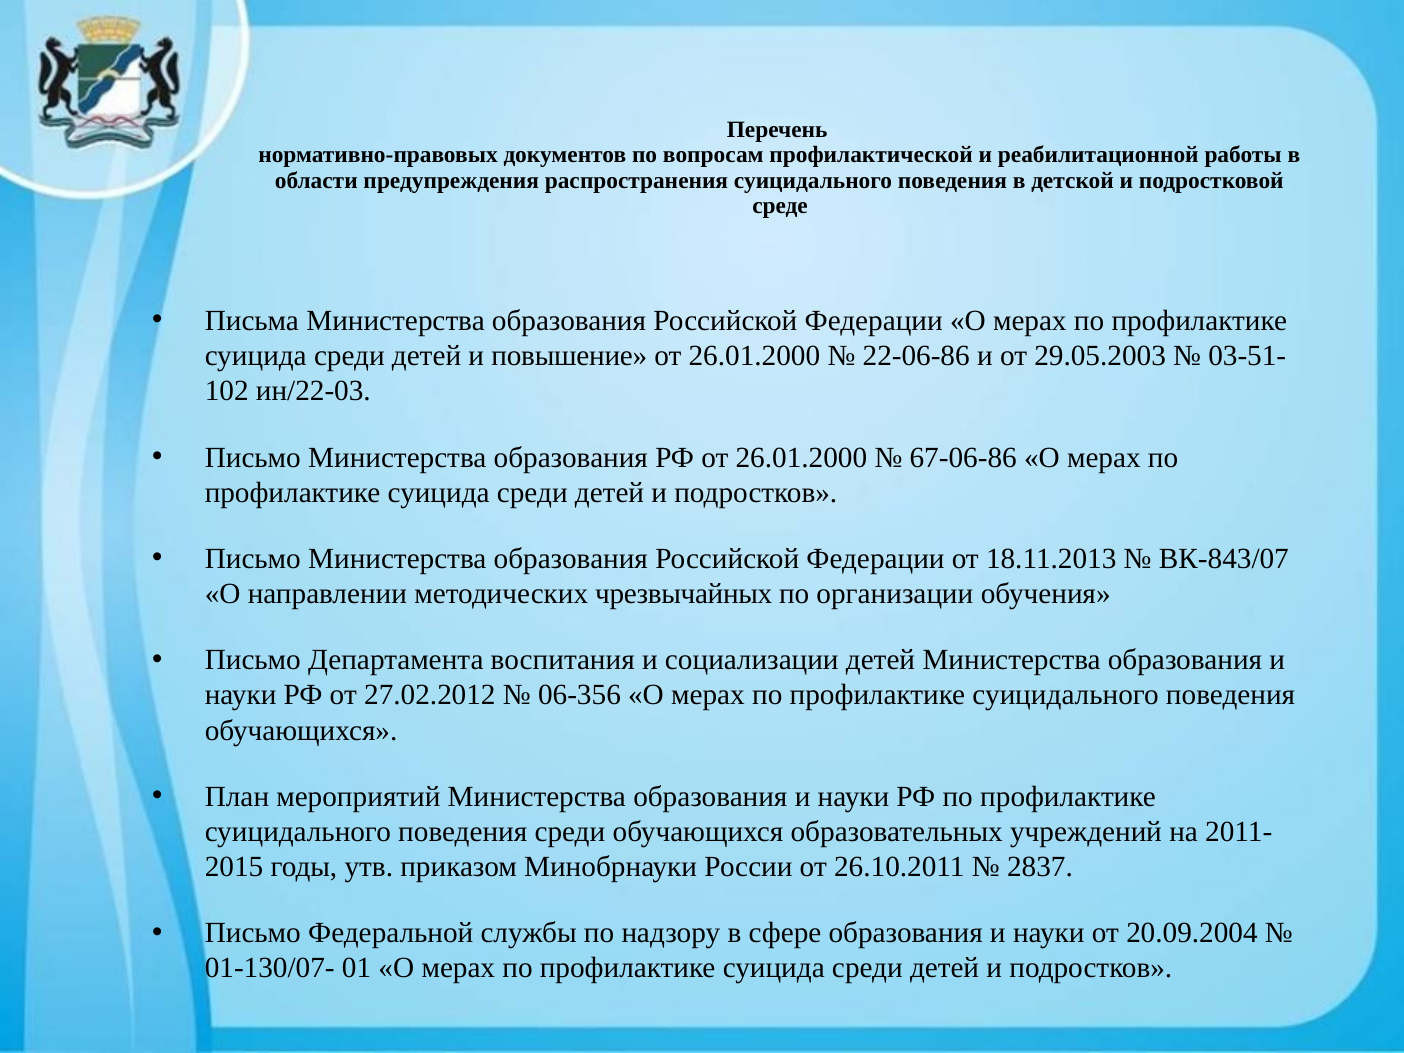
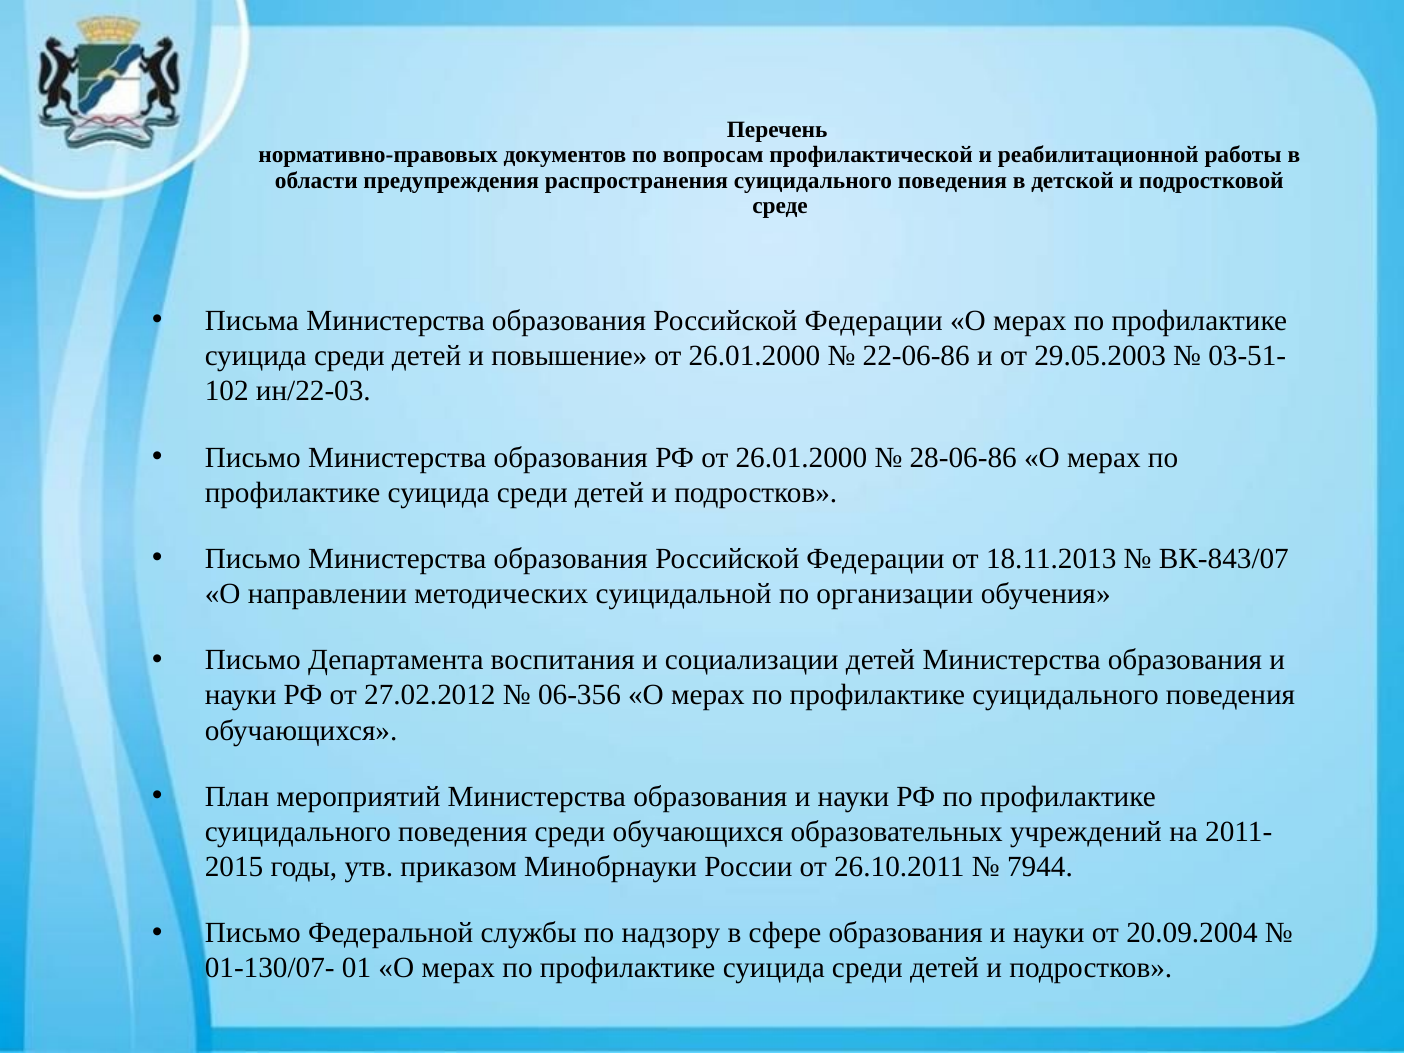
67-06-86: 67-06-86 -> 28-06-86 (963, 457)
чрезвычайных: чрезвычайных -> суицидальной (684, 594)
2837: 2837 -> 7944 (1040, 867)
